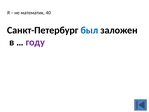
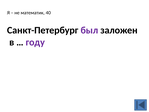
был colour: blue -> purple (89, 30)
